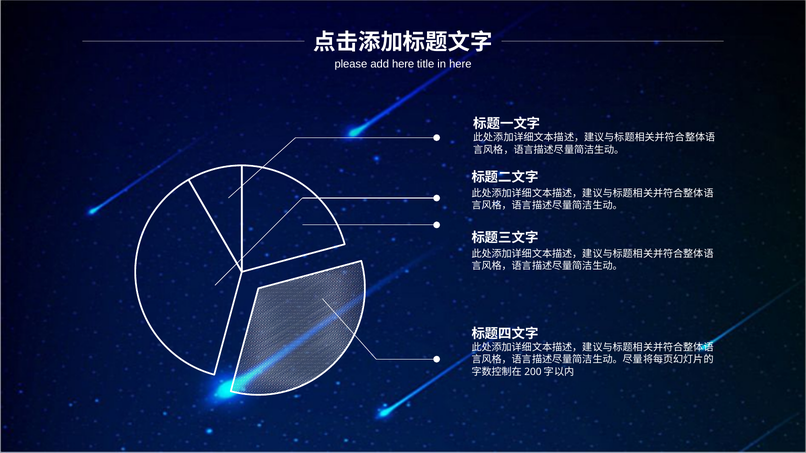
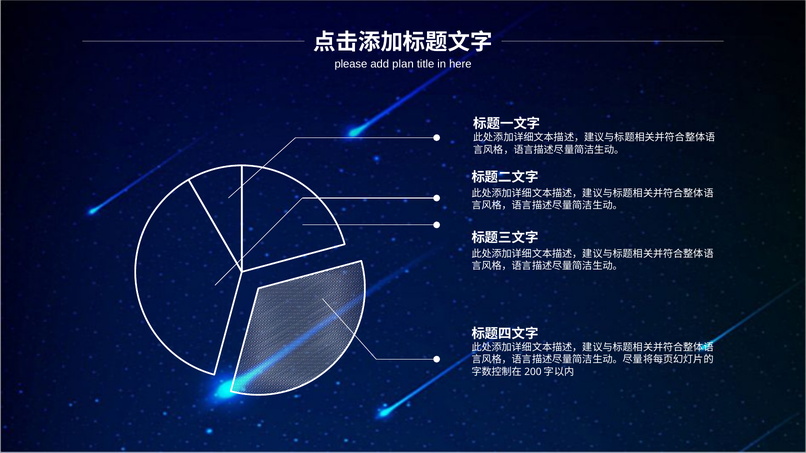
add here: here -> plan (403, 64)
